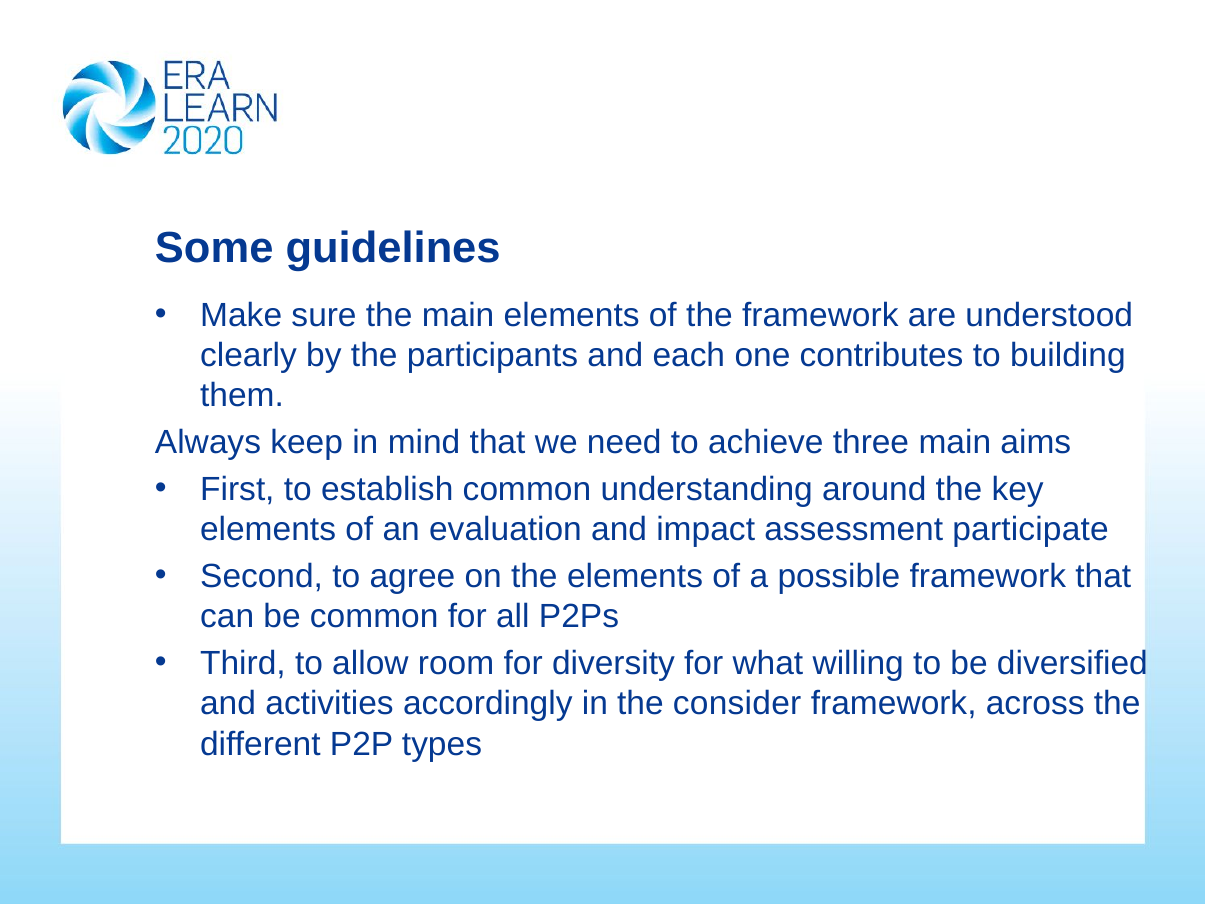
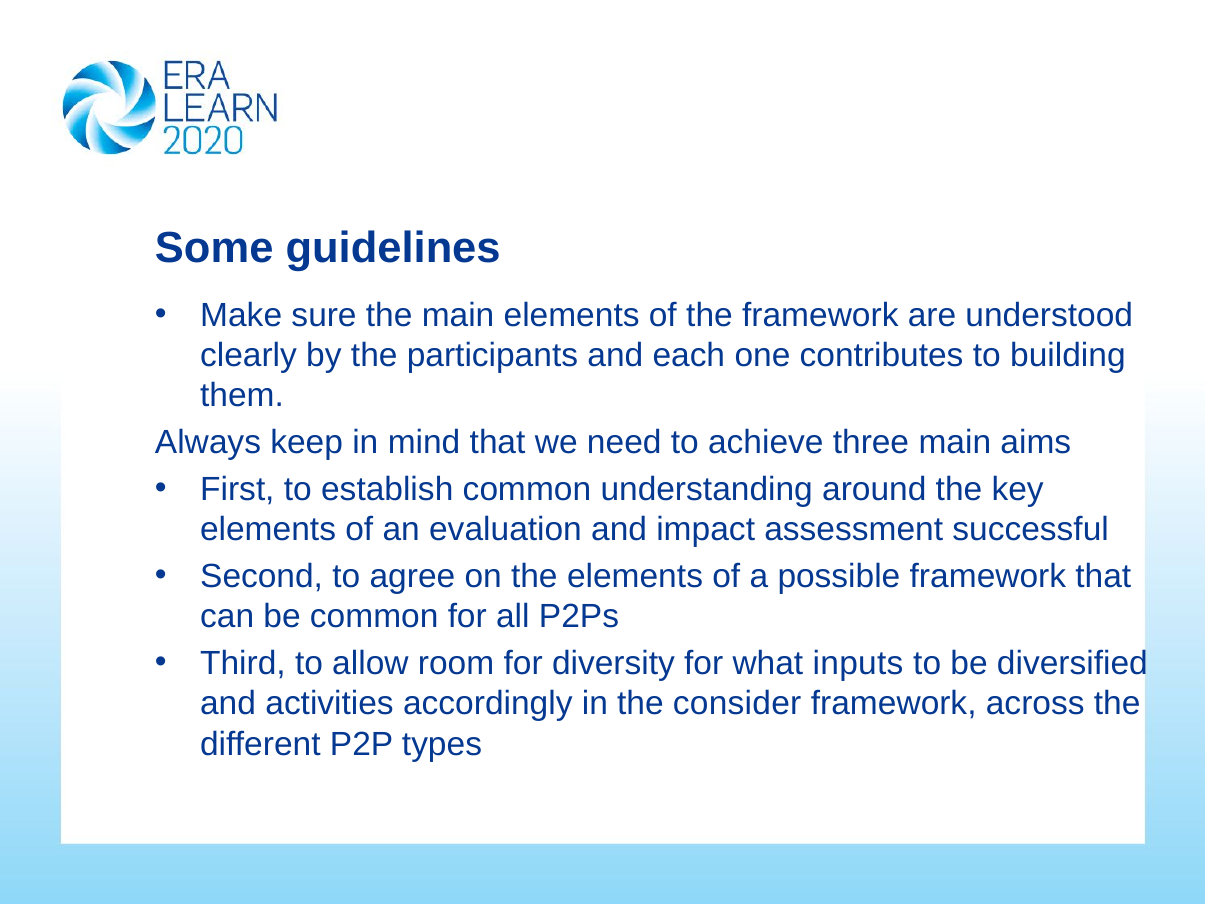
participate: participate -> successful (1031, 530)
willing: willing -> inputs (858, 664)
